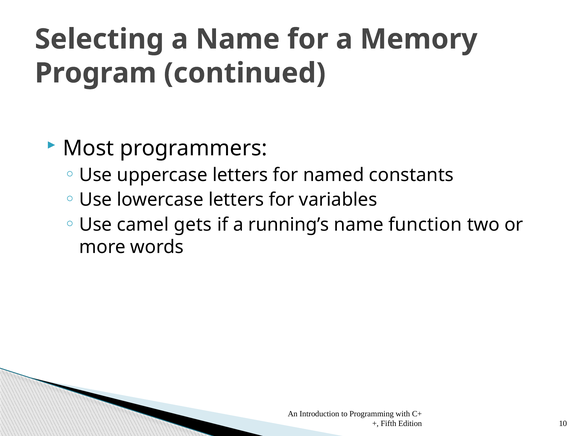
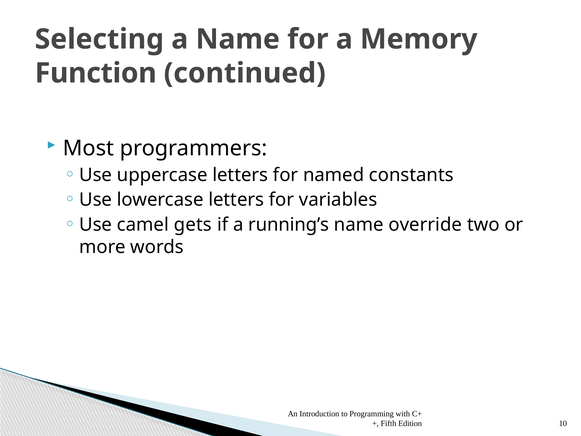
Program: Program -> Function (96, 73)
function: function -> override (425, 225)
